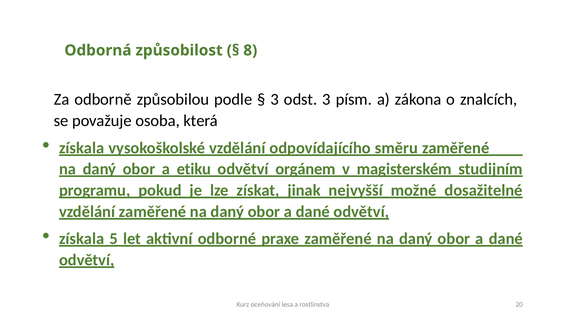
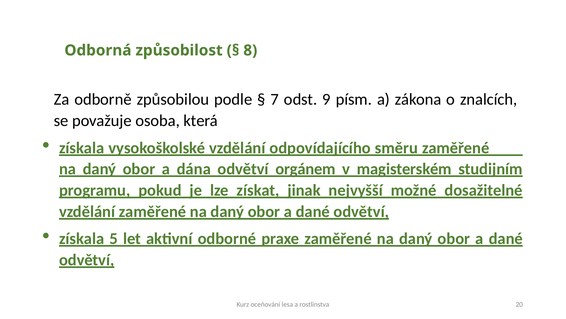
3: 3 -> 7 (275, 99)
odst 3: 3 -> 9 (326, 99)
etiku: etiku -> dána (194, 169)
